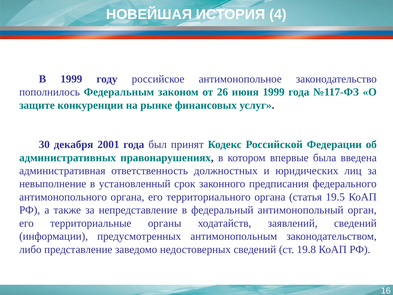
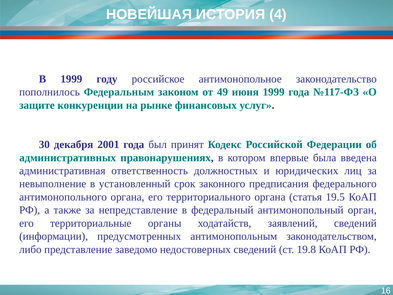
26: 26 -> 49 (223, 92)
